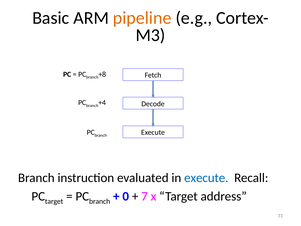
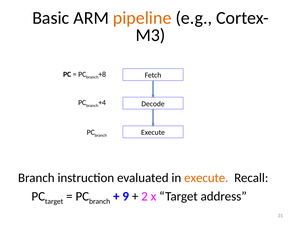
execute colour: blue -> orange (206, 178)
0: 0 -> 9 (126, 196)
7: 7 -> 2 (145, 196)
